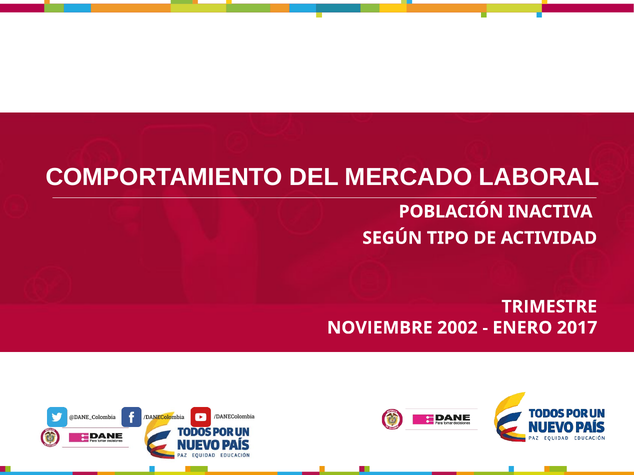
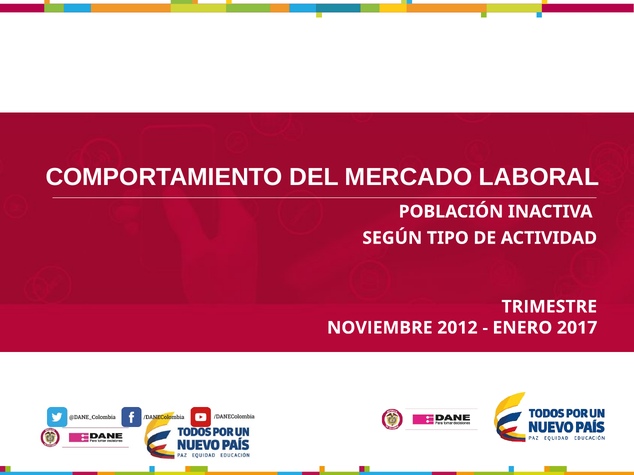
2002: 2002 -> 2012 (457, 328)
